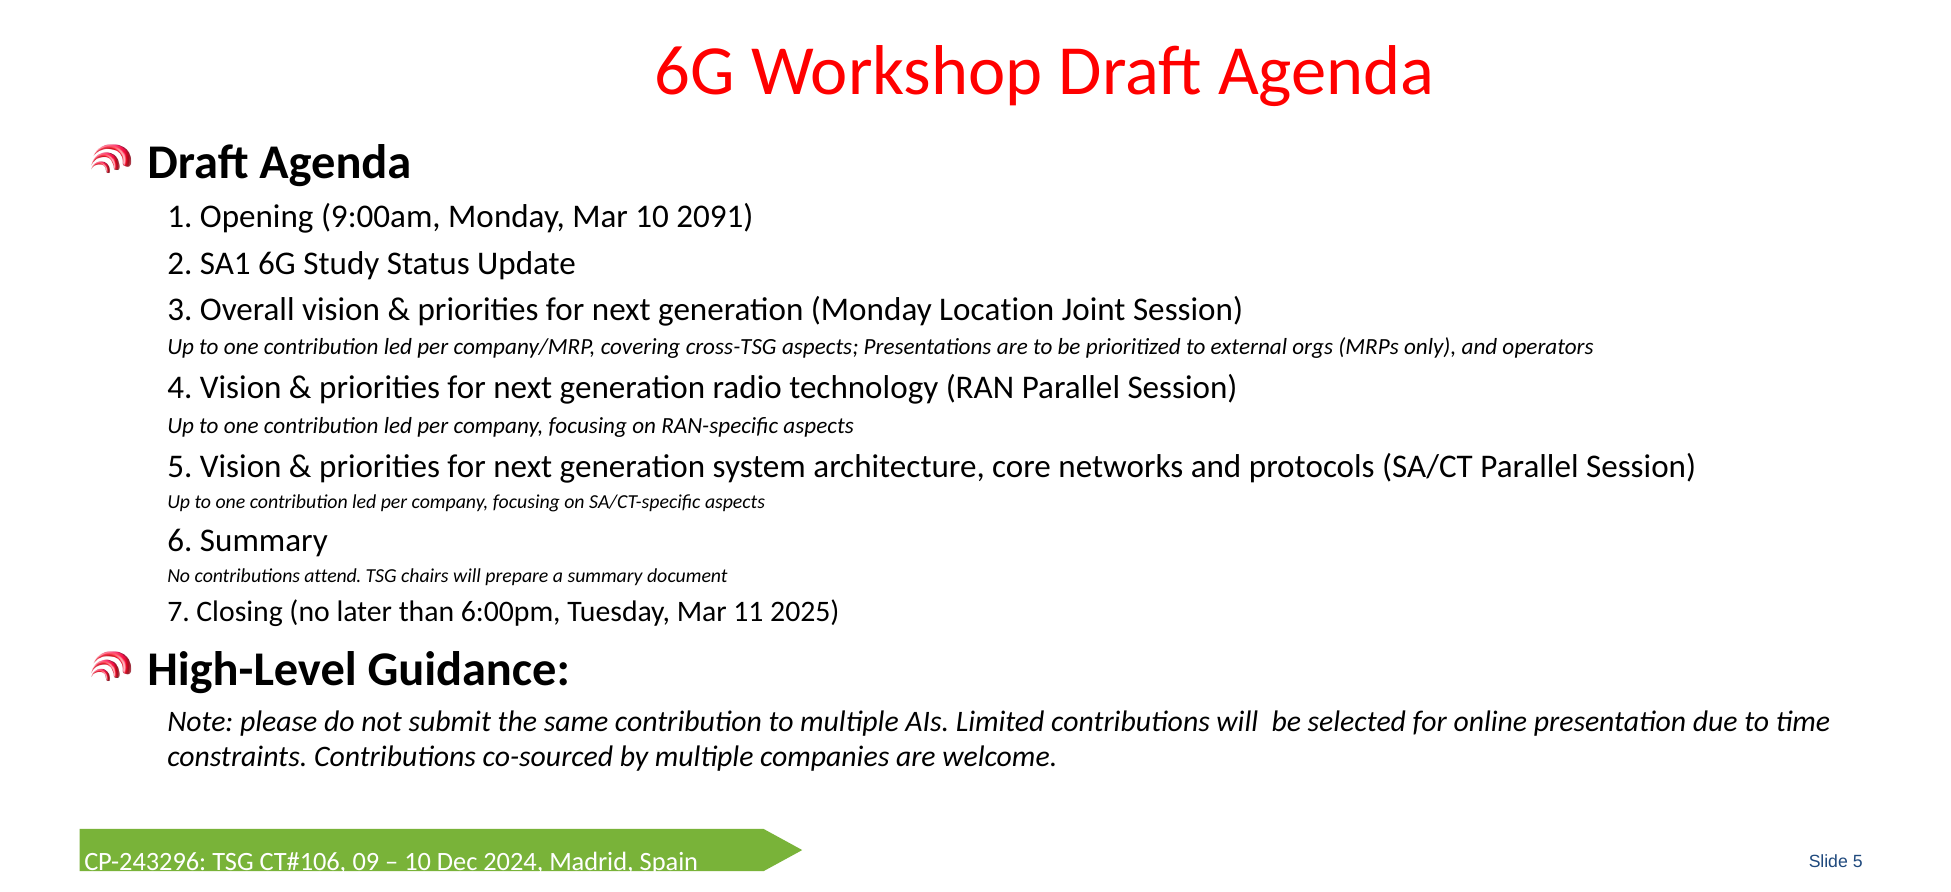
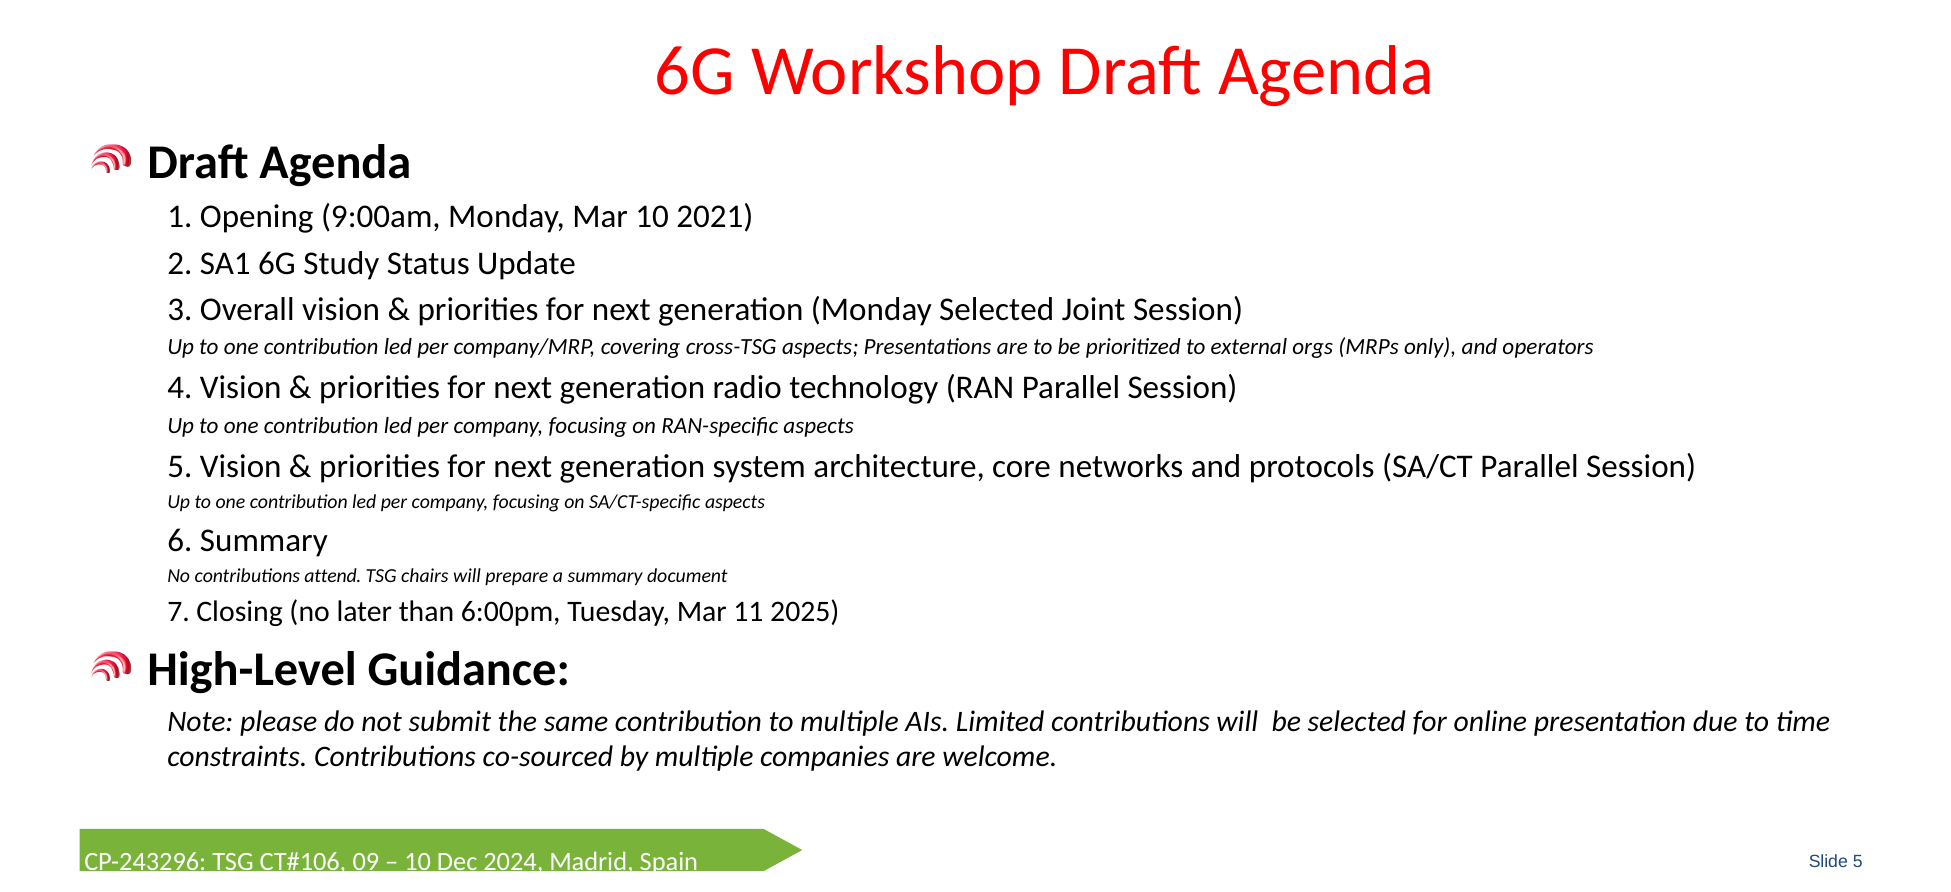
2091: 2091 -> 2021 (715, 217)
Monday Location: Location -> Selected (997, 310)
